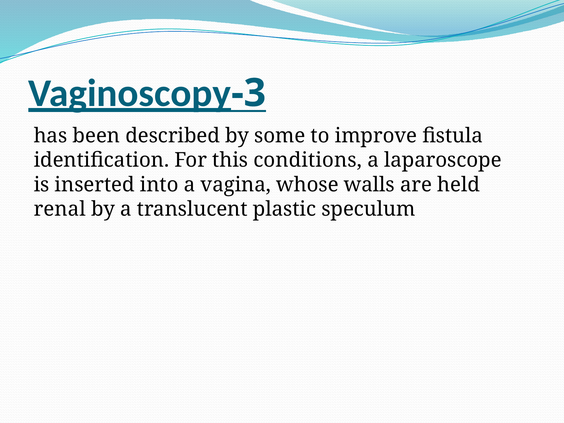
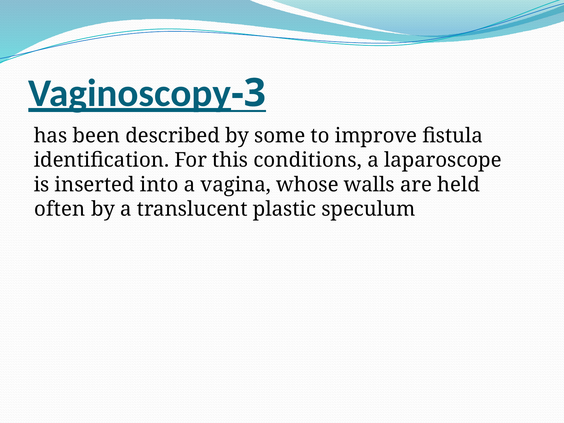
renal: renal -> often (60, 209)
